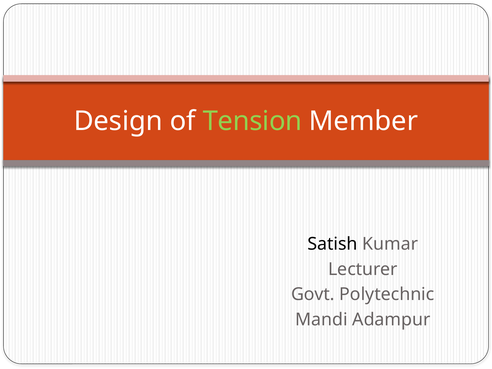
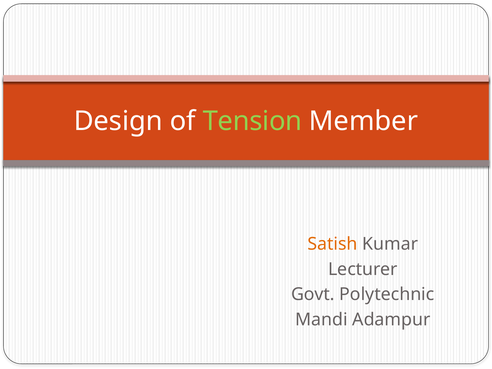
Satish colour: black -> orange (333, 244)
